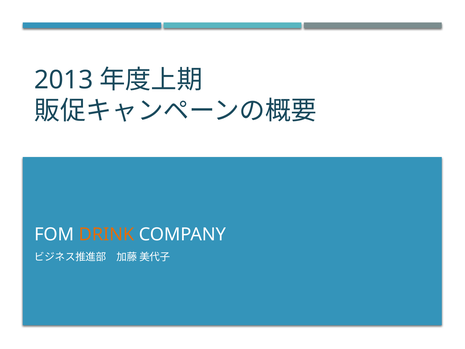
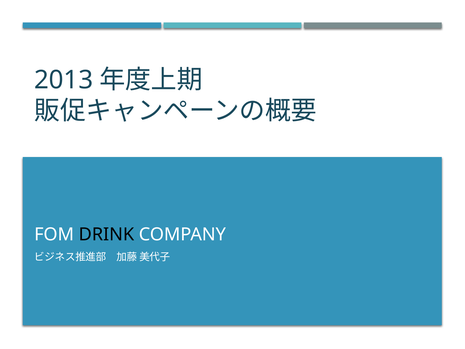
DRINK colour: orange -> black (106, 234)
